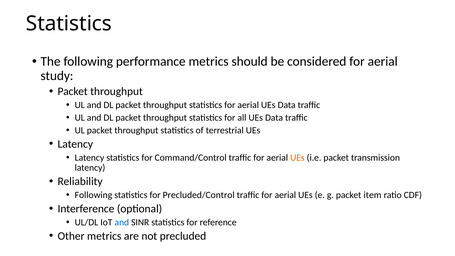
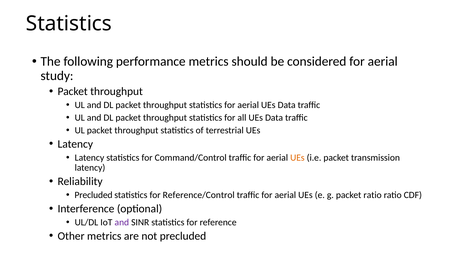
Following: Following -> Precluded (94, 195)
Precluded/Control: Precluded/Control -> Reference/Control (199, 195)
packet item: item -> ratio (373, 195)
and colour: blue -> purple (122, 222)
